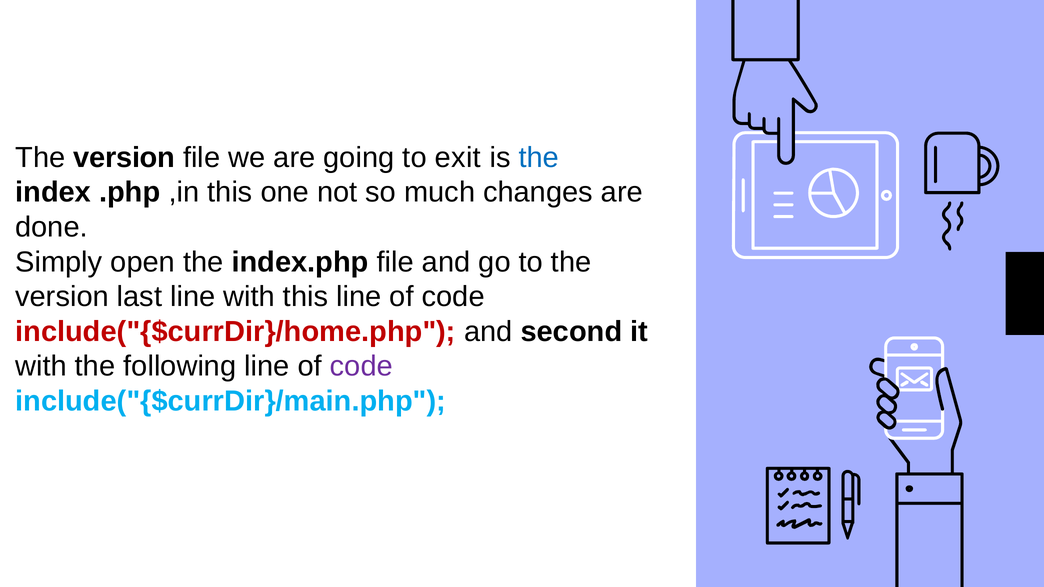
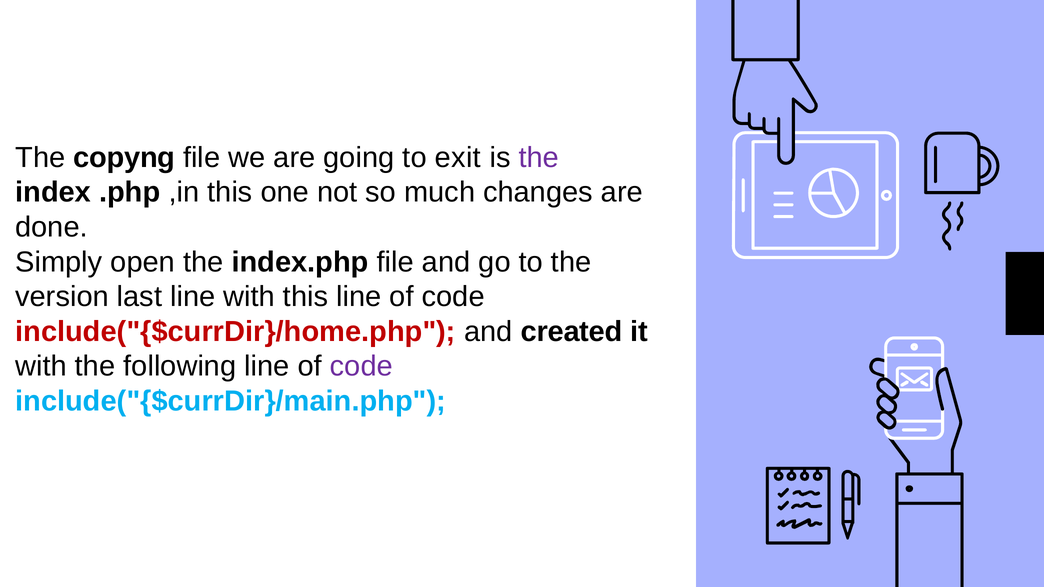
version: version -> copyng (124, 158)
the colour: blue -> purple (539, 158)
second: second -> created (572, 332)
